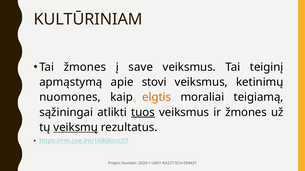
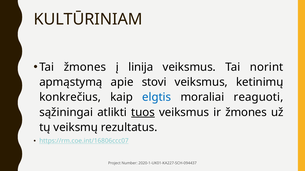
save: save -> linija (141, 67)
teiginį: teiginį -> norint (267, 67)
nuomones: nuomones -> konkrečius (70, 98)
elgtis colour: orange -> blue (157, 98)
teigiamą: teigiamą -> reaguoti (259, 98)
veiksmų underline: present -> none (76, 128)
